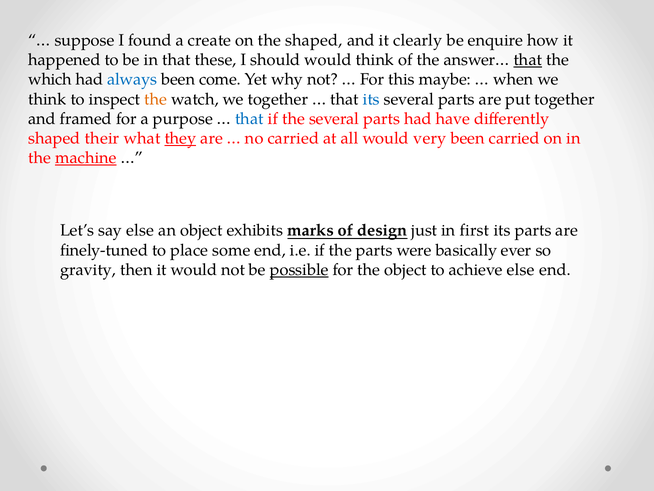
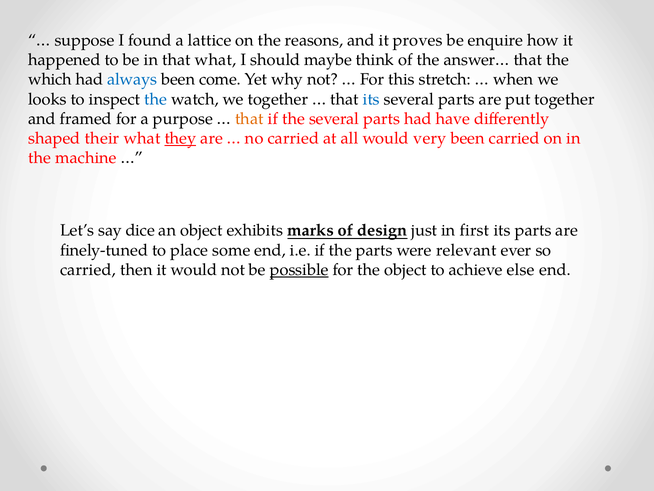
create: create -> lattice (210, 40)
the shaped: shaped -> reasons (314, 40)
clearly: clearly -> proves (418, 40)
that these: these -> what (216, 60)
should would: would -> maybe (328, 60)
that underline: present -> none (528, 60)
maybe: maybe -> stretch (445, 79)
think: think -> looks (47, 99)
the colour: orange -> blue (156, 99)
that colour: blue -> orange (249, 119)
machine underline: present -> none (86, 158)
say else: else -> dice (140, 230)
basically: basically -> relevant (466, 250)
gravity: gravity -> carried (88, 270)
